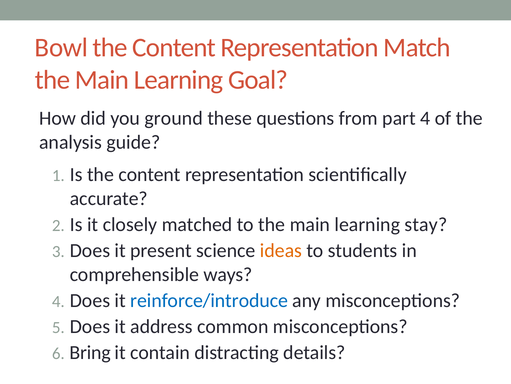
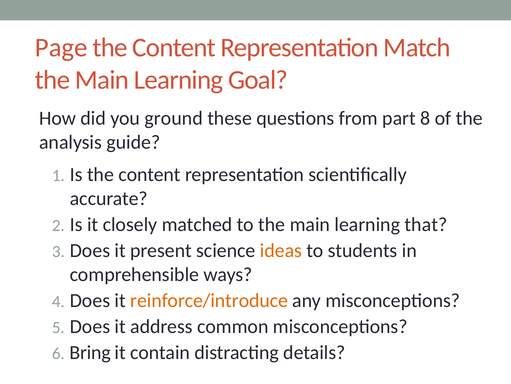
Bowl: Bowl -> Page (61, 47)
part 4: 4 -> 8 (425, 118)
stay: stay -> that (426, 224)
reinforce/introduce colour: blue -> orange (209, 300)
